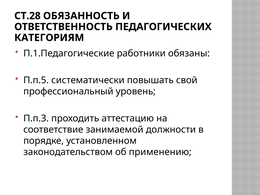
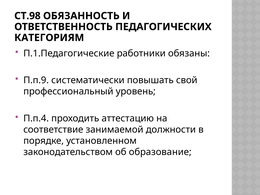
СТ.28: СТ.28 -> СТ.98 (27, 16)
П.п.5: П.п.5 -> П.п.9 (36, 80)
П.п.3: П.п.3 -> П.п.4 (36, 118)
применению: применению -> образование (160, 152)
